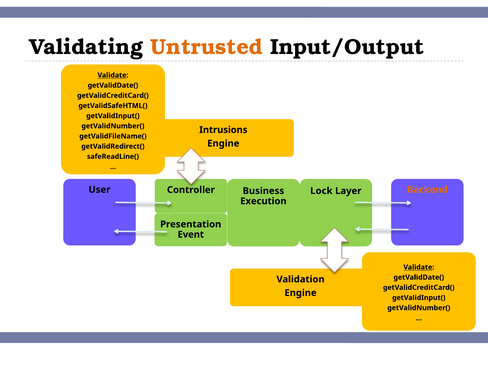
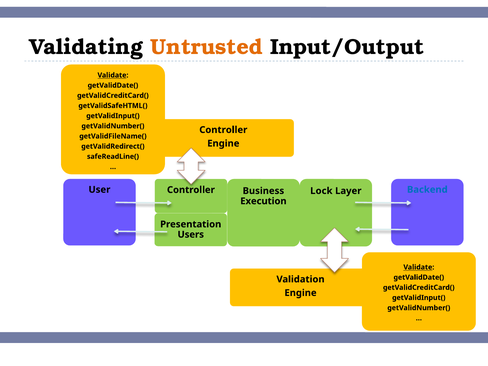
Intrusions: Intrusions -> Controller (223, 130)
Backend colour: orange -> blue (427, 190)
Event: Event -> Users (191, 235)
